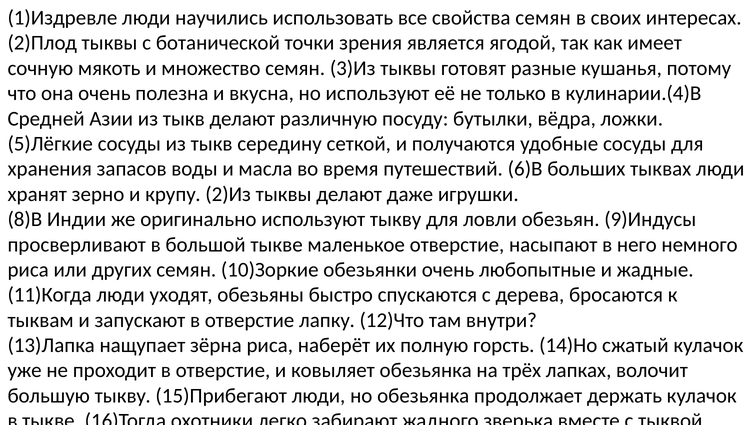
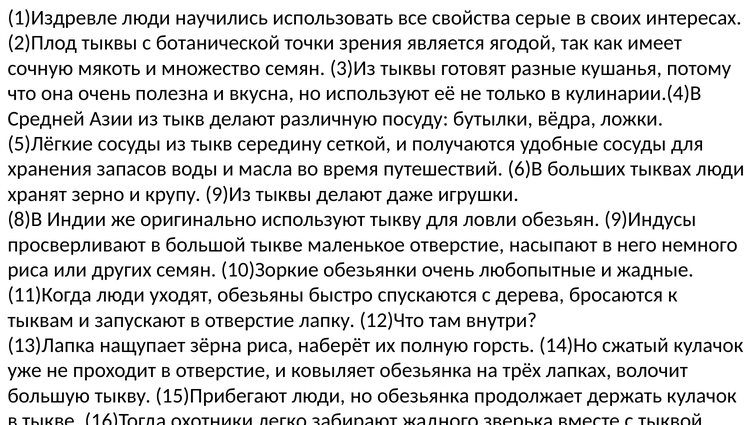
свойства семян: семян -> серые (543, 18)
2)Из: 2)Из -> 9)Из (228, 194)
